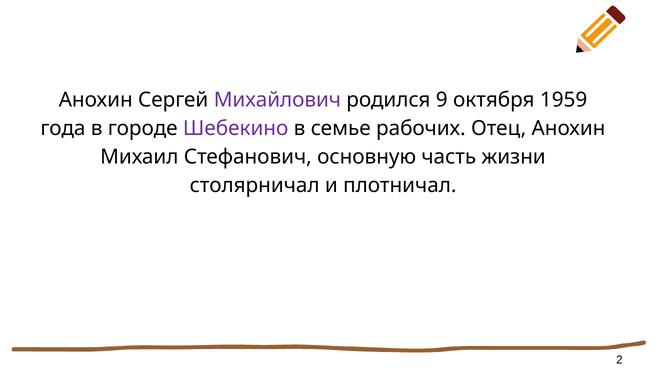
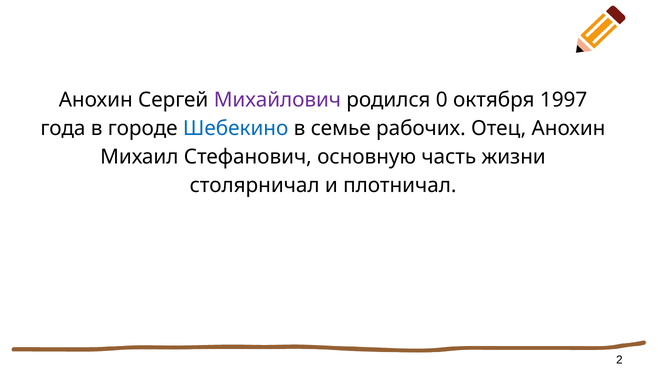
9: 9 -> 0 (442, 100)
1959: 1959 -> 1997 (564, 100)
Шебекино colour: purple -> blue (236, 128)
